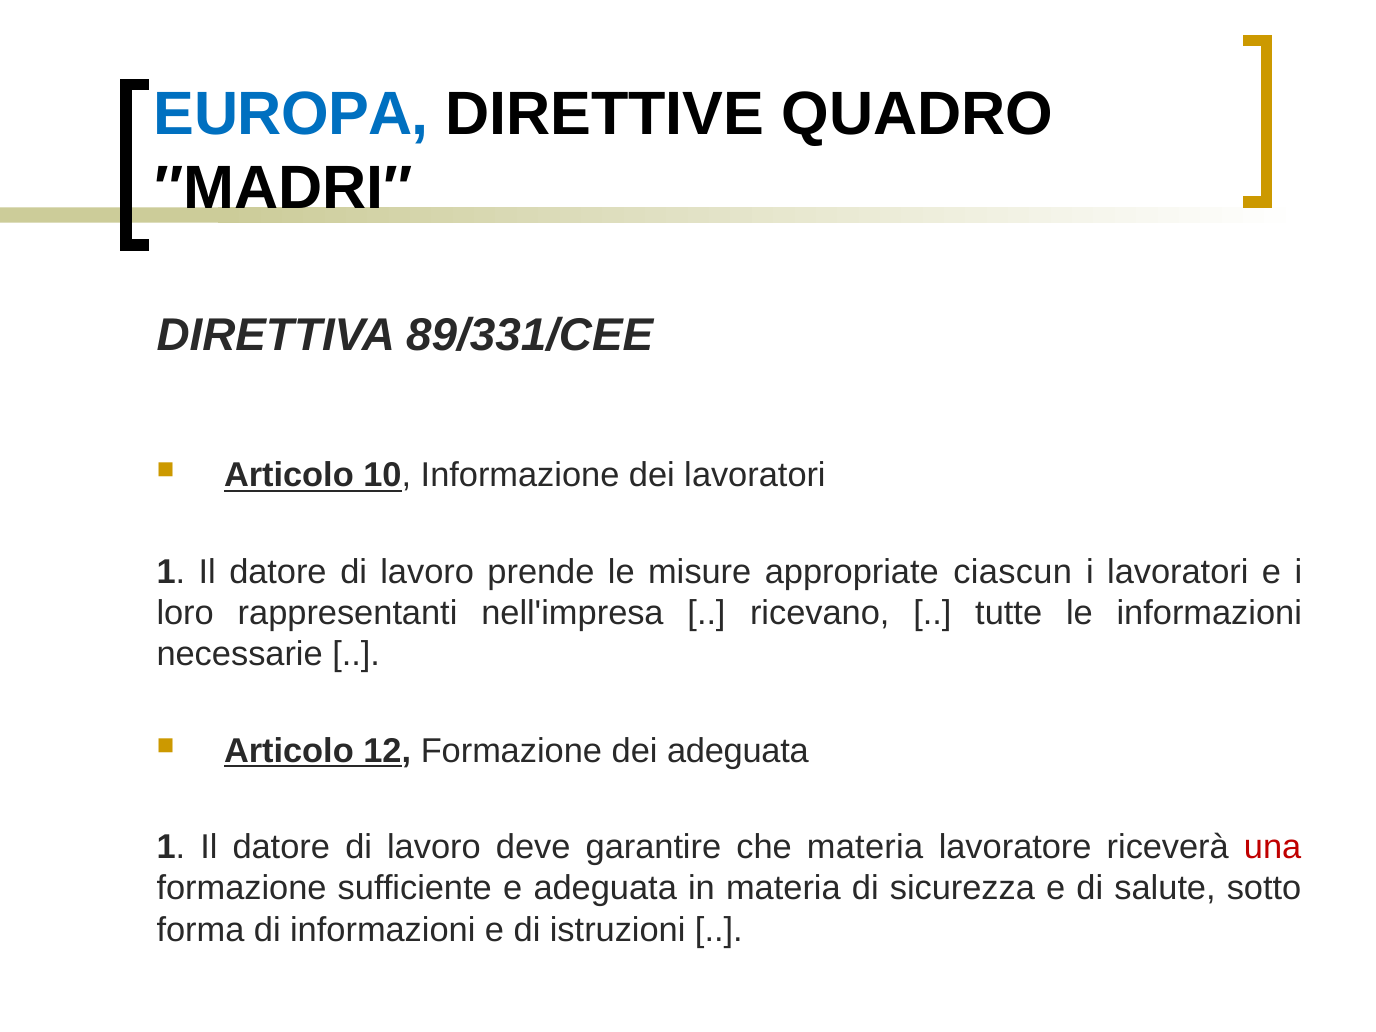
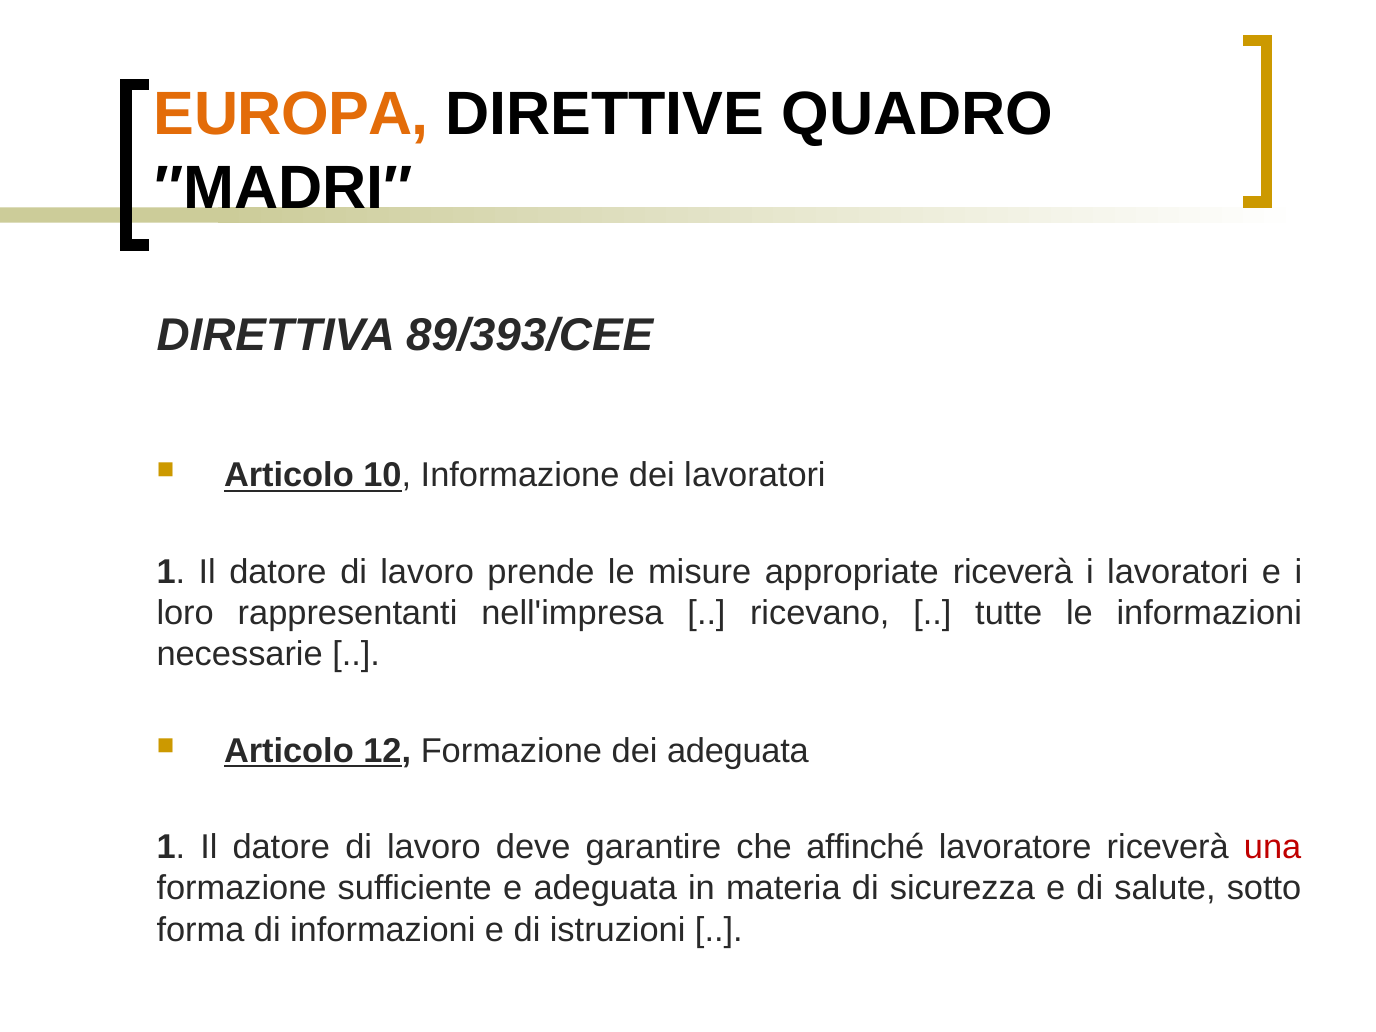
EUROPA colour: blue -> orange (291, 114)
89/331/CEE: 89/331/CEE -> 89/393/CEE (530, 336)
appropriate ciascun: ciascun -> riceverà (1013, 572)
che materia: materia -> affinché (865, 847)
